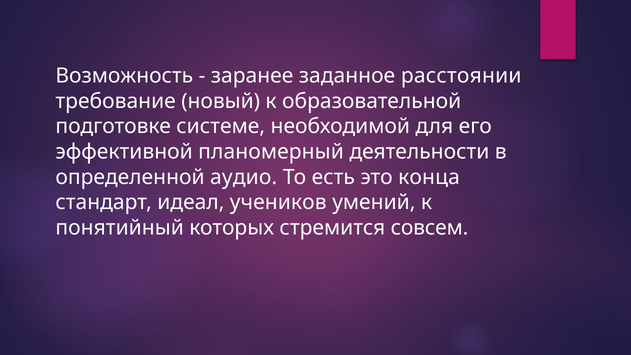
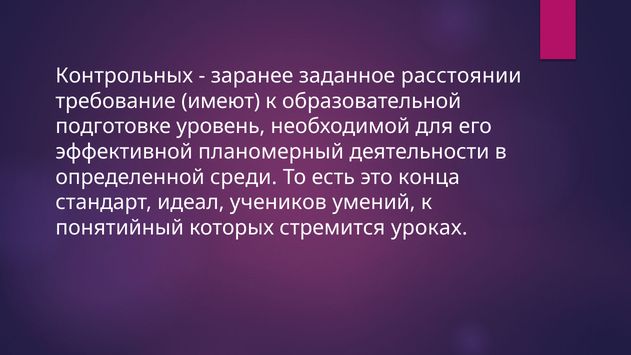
Возможность: Возможность -> Контрольных (124, 76)
новый: новый -> имеют (221, 101)
системе: системе -> уровень (221, 126)
аудио: аудио -> среди (244, 177)
совсем: совсем -> уроках (429, 228)
